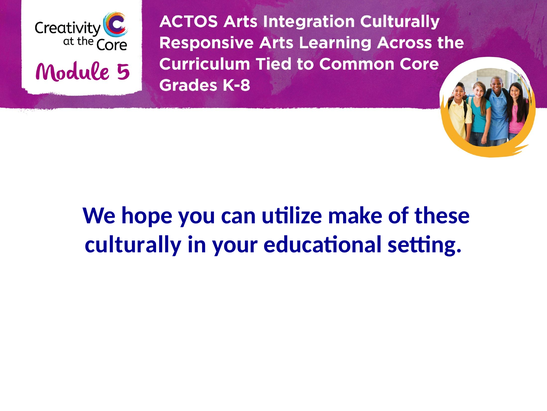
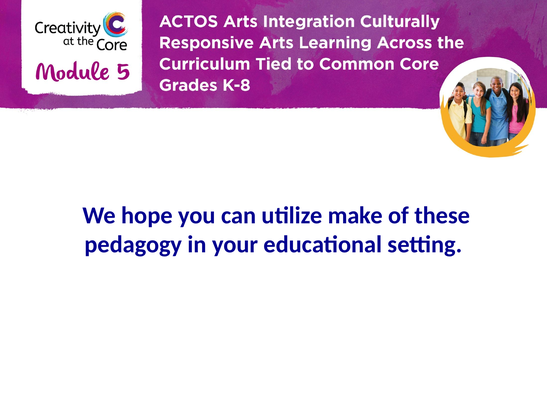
culturally: culturally -> pedagogy (133, 244)
